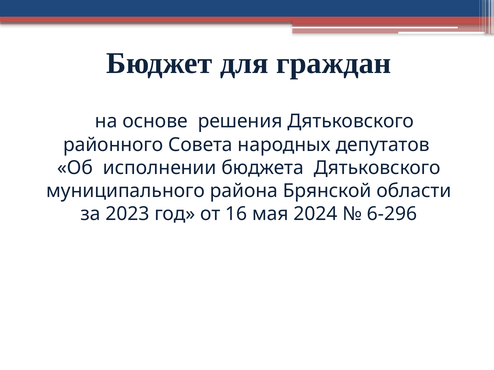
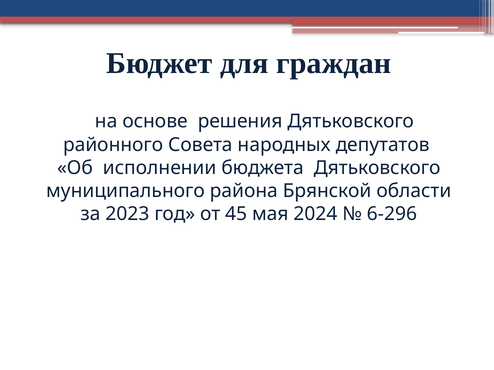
16: 16 -> 45 (236, 214)
